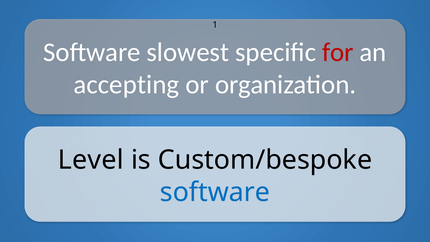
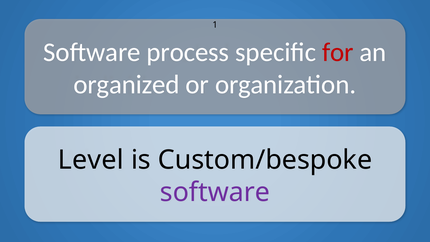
slowest: slowest -> process (188, 52)
accepting: accepting -> organized (126, 85)
software colour: blue -> purple (215, 192)
